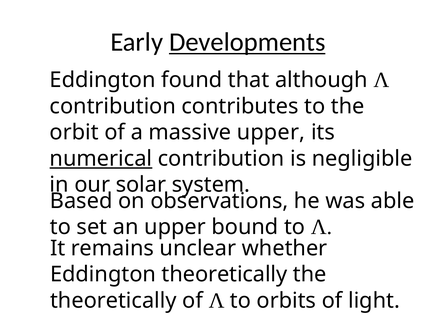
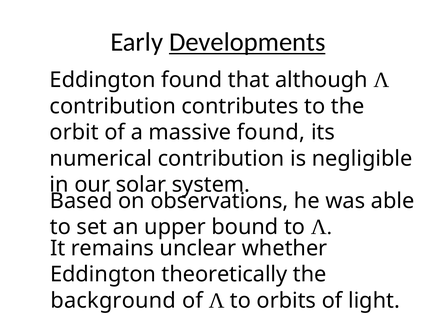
massive upper: upper -> found (271, 132)
numerical underline: present -> none (101, 159)
theoretically: theoretically -> background (113, 300)
